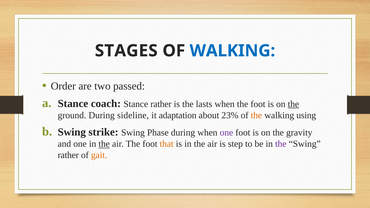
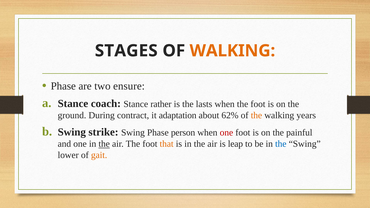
WALKING colour: blue -> orange (232, 51)
Order: Order -> Phase (63, 86)
passed: passed -> ensure (129, 86)
the underline: present -> none (293, 104)
sideline: sideline -> contract (133, 116)
23%: 23% -> 62% (230, 116)
using: using -> years (306, 116)
Phase during: during -> person (183, 133)
one colour: purple -> red (226, 133)
gravity: gravity -> painful (299, 133)
step: step -> leap (235, 144)
the colour: purple -> blue (281, 144)
rather: rather -> lower (68, 155)
